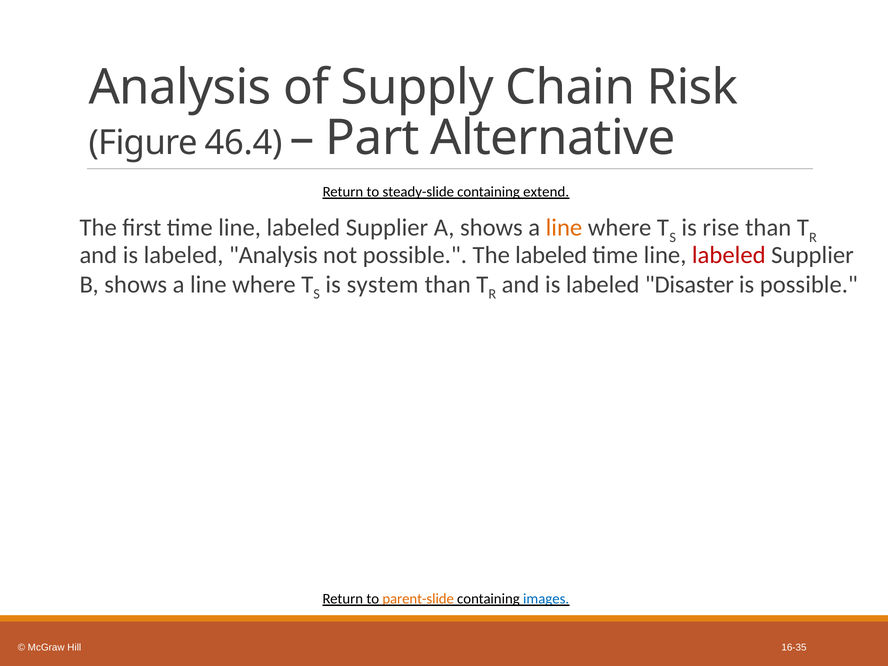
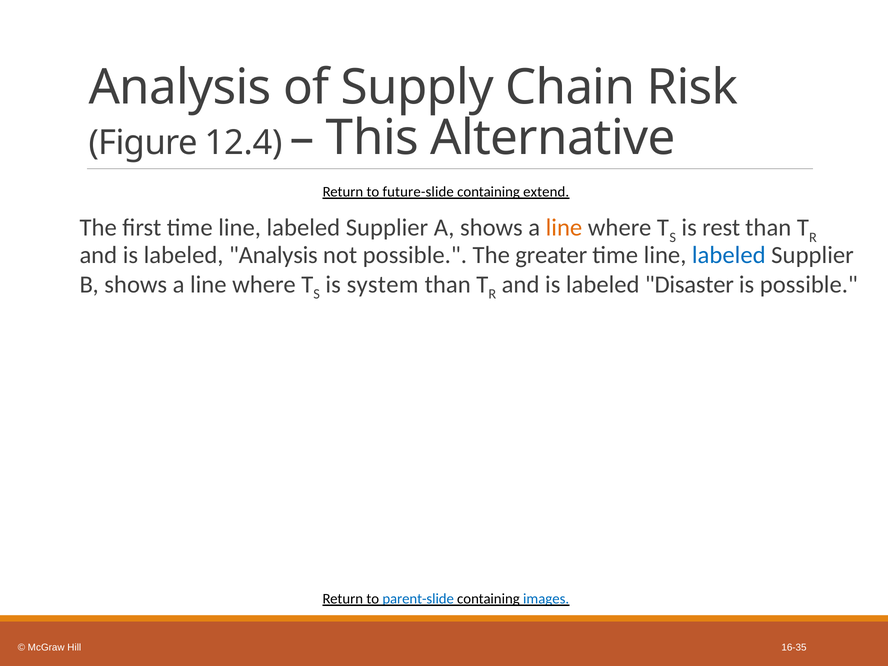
46.4: 46.4 -> 12.4 (244, 143)
Part: Part -> This (373, 138)
steady-slide: steady-slide -> future-slide (418, 192)
rise: rise -> rest (721, 228)
The labeled: labeled -> greater (551, 255)
labeled colour: red -> blue (729, 255)
parent-slide colour: orange -> blue (418, 599)
